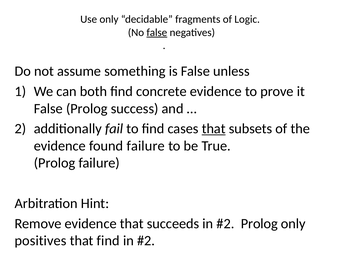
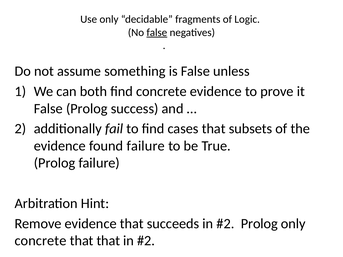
that underline: present -> none (214, 129)
positives: positives -> concrete (41, 241)
that find: find -> that (108, 241)
